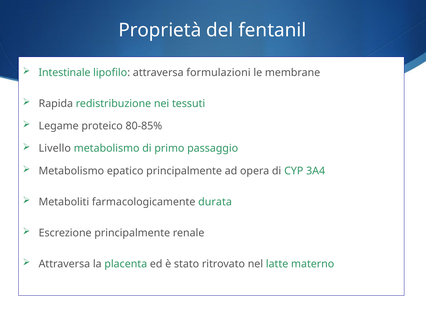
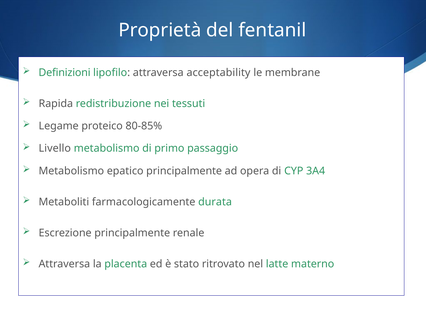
Intestinale: Intestinale -> Definizioni (65, 72)
formulazioni: formulazioni -> acceptability (218, 72)
